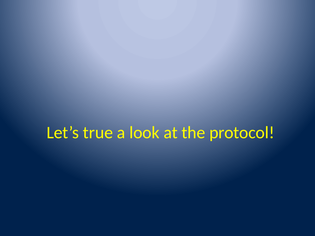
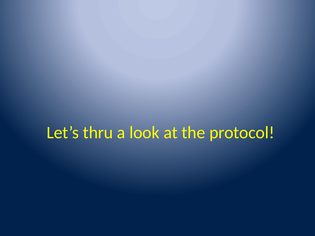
true: true -> thru (98, 133)
